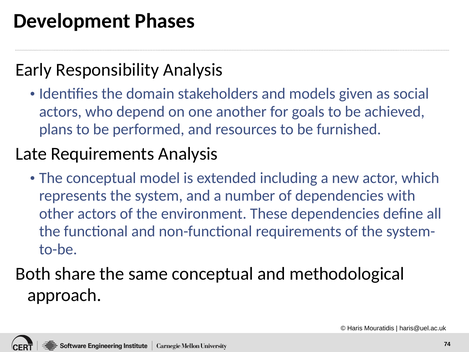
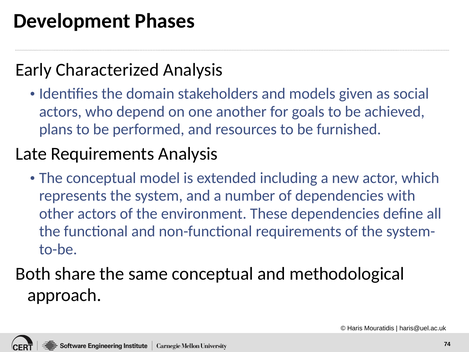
Responsibility: Responsibility -> Characterized (107, 70)
